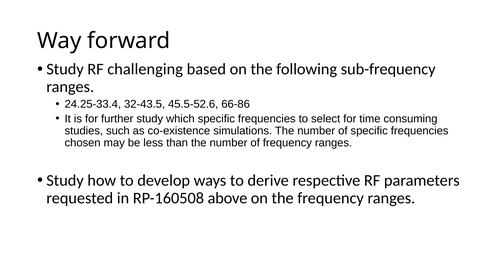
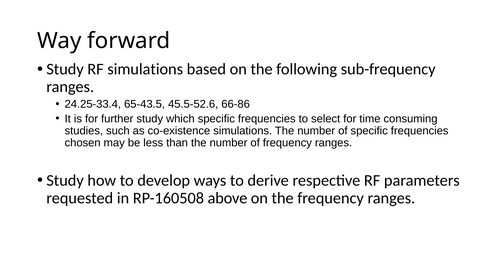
RF challenging: challenging -> simulations (145, 69)
32-43.5: 32-43.5 -> 65-43.5 (145, 104)
